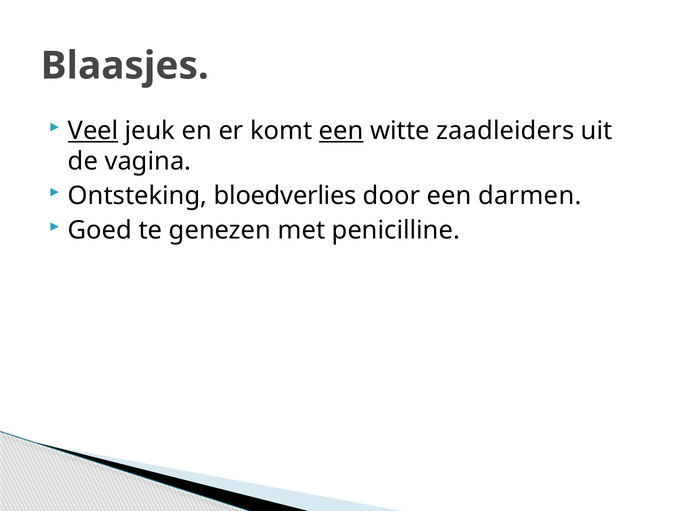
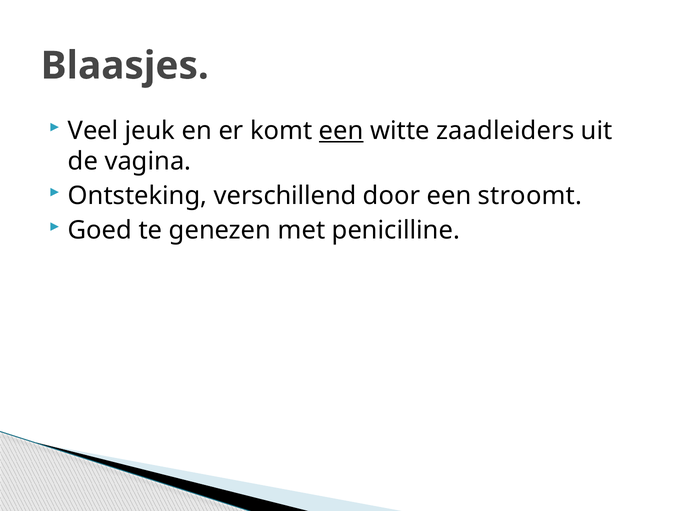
Veel underline: present -> none (93, 131)
bloedverlies: bloedverlies -> verschillend (285, 196)
darmen: darmen -> stroomt (530, 196)
